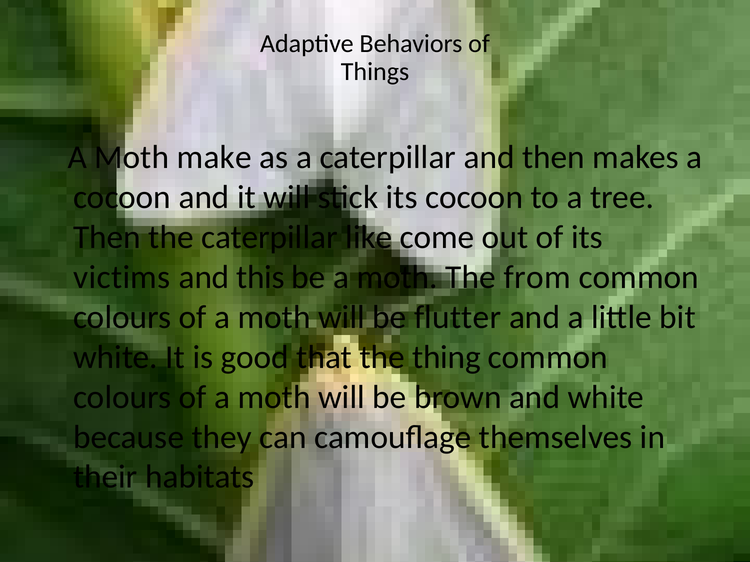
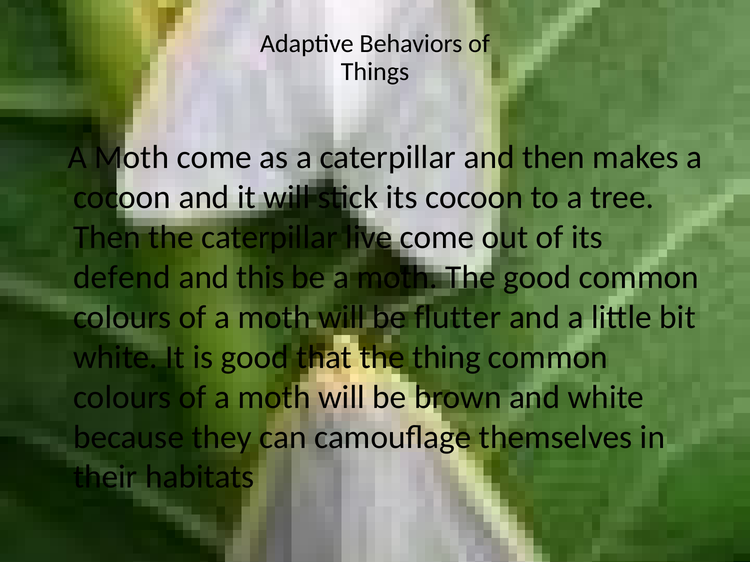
Moth make: make -> come (214, 157)
like: like -> live (369, 237)
victims: victims -> defend (122, 277)
The from: from -> good (537, 277)
